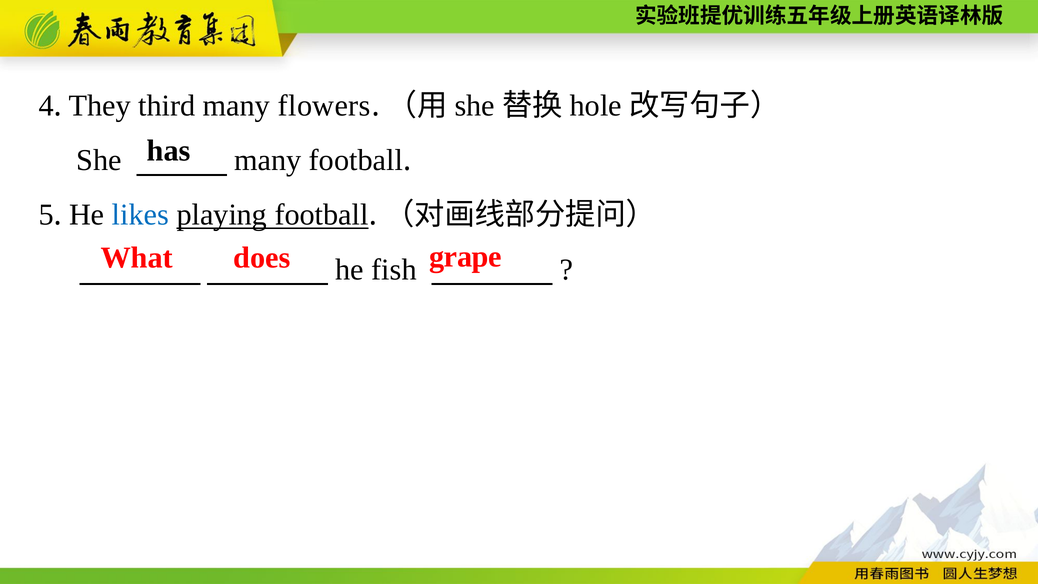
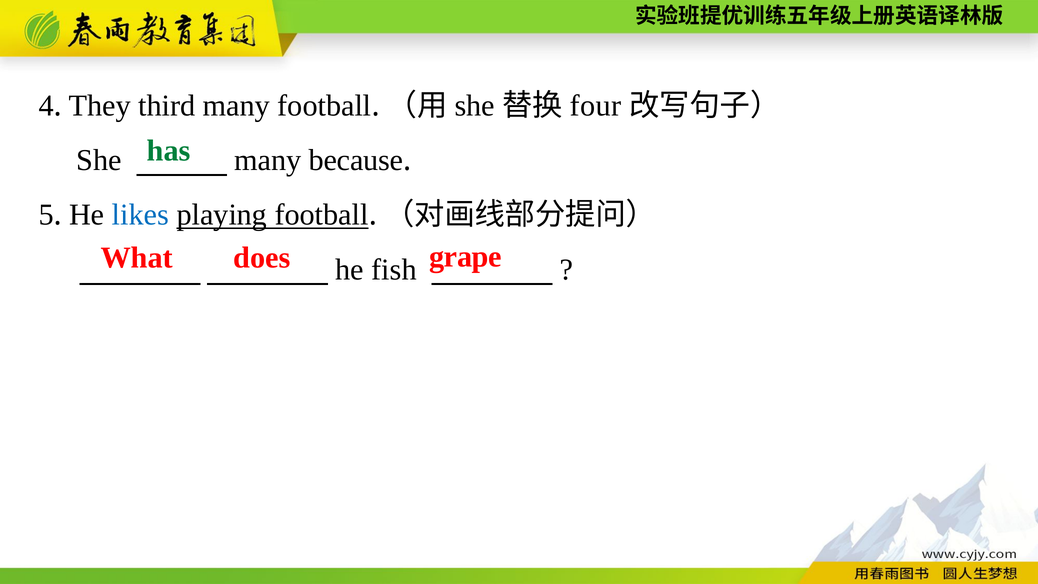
many flowers: flowers -> football (324, 106)
hole: hole -> four (596, 106)
has colour: black -> green (169, 151)
many football: football -> because (356, 160)
